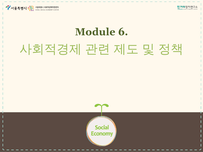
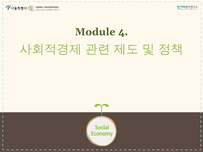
6: 6 -> 4 (123, 32)
